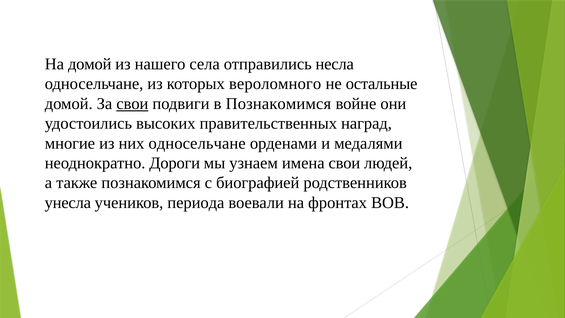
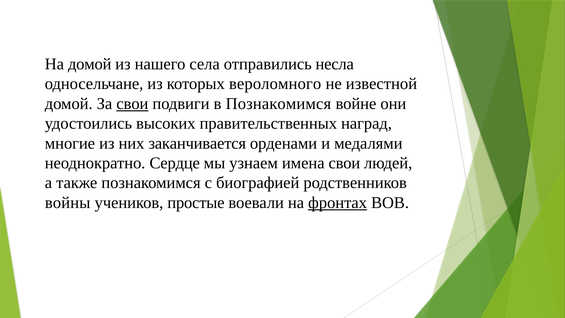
остальные: остальные -> известной (381, 84)
них односельчане: односельчане -> заканчивается (197, 143)
Дороги: Дороги -> Сердце (175, 163)
унесла: унесла -> войны (68, 203)
периода: периода -> простые (196, 203)
фронтах underline: none -> present (338, 203)
